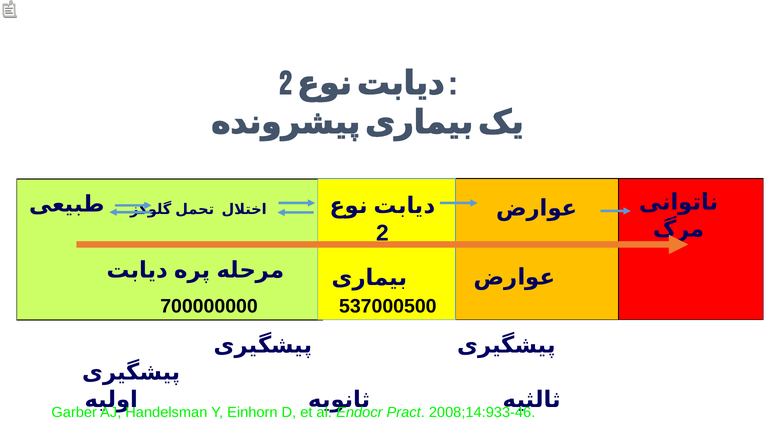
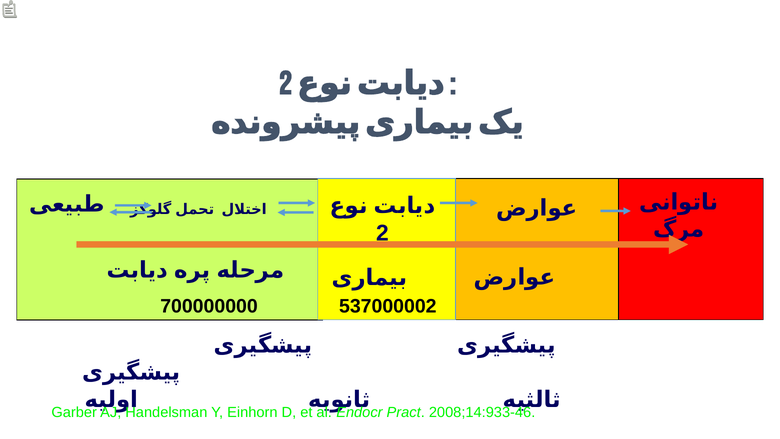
537000500: 537000500 -> 537000002 (388, 306)
